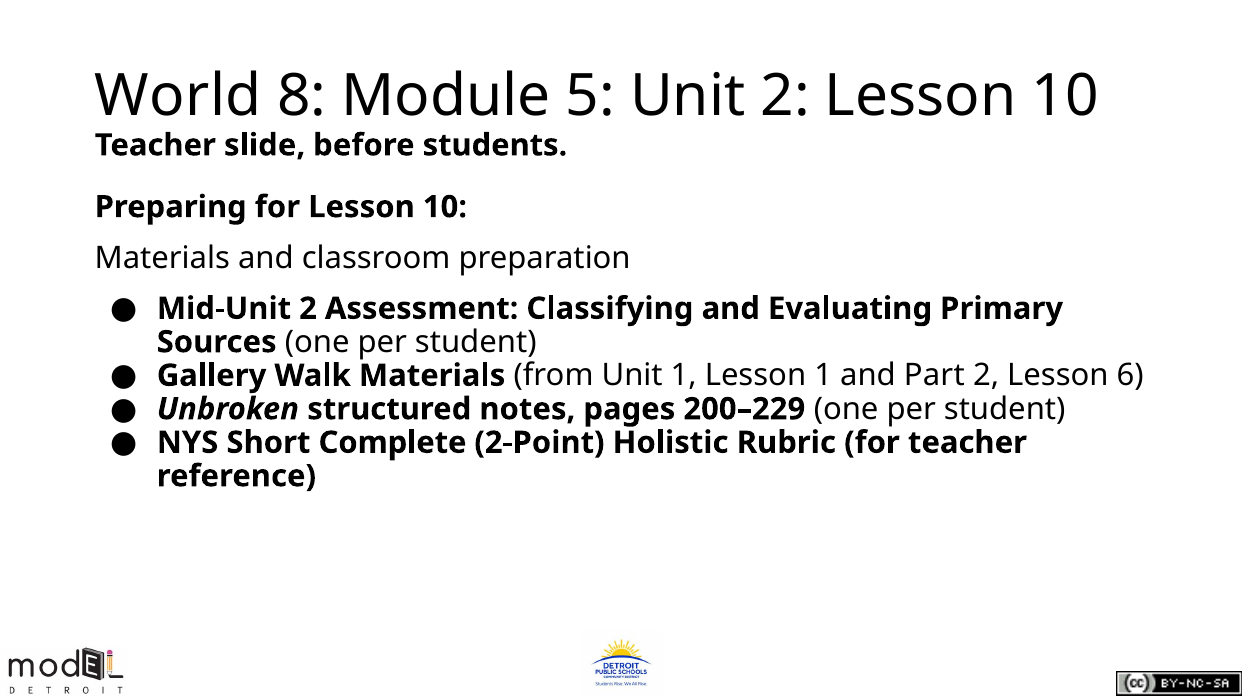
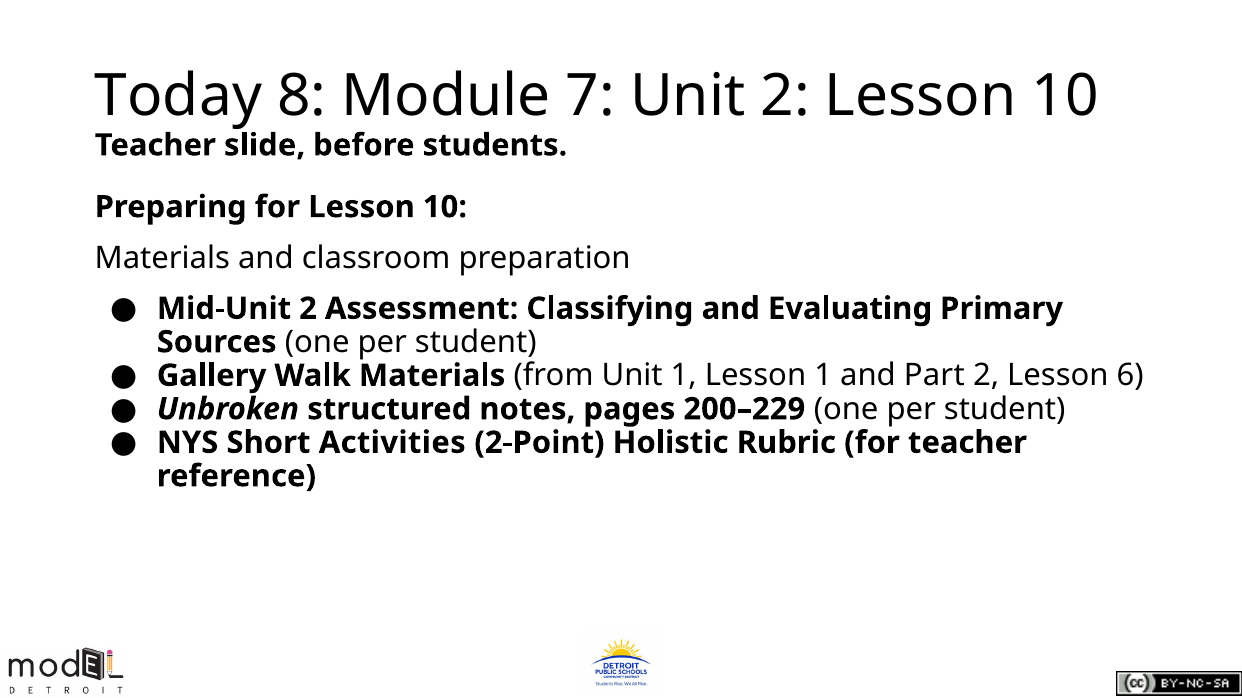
World: World -> Today (178, 97)
5: 5 -> 7 (590, 97)
Complete: Complete -> Activities (392, 443)
